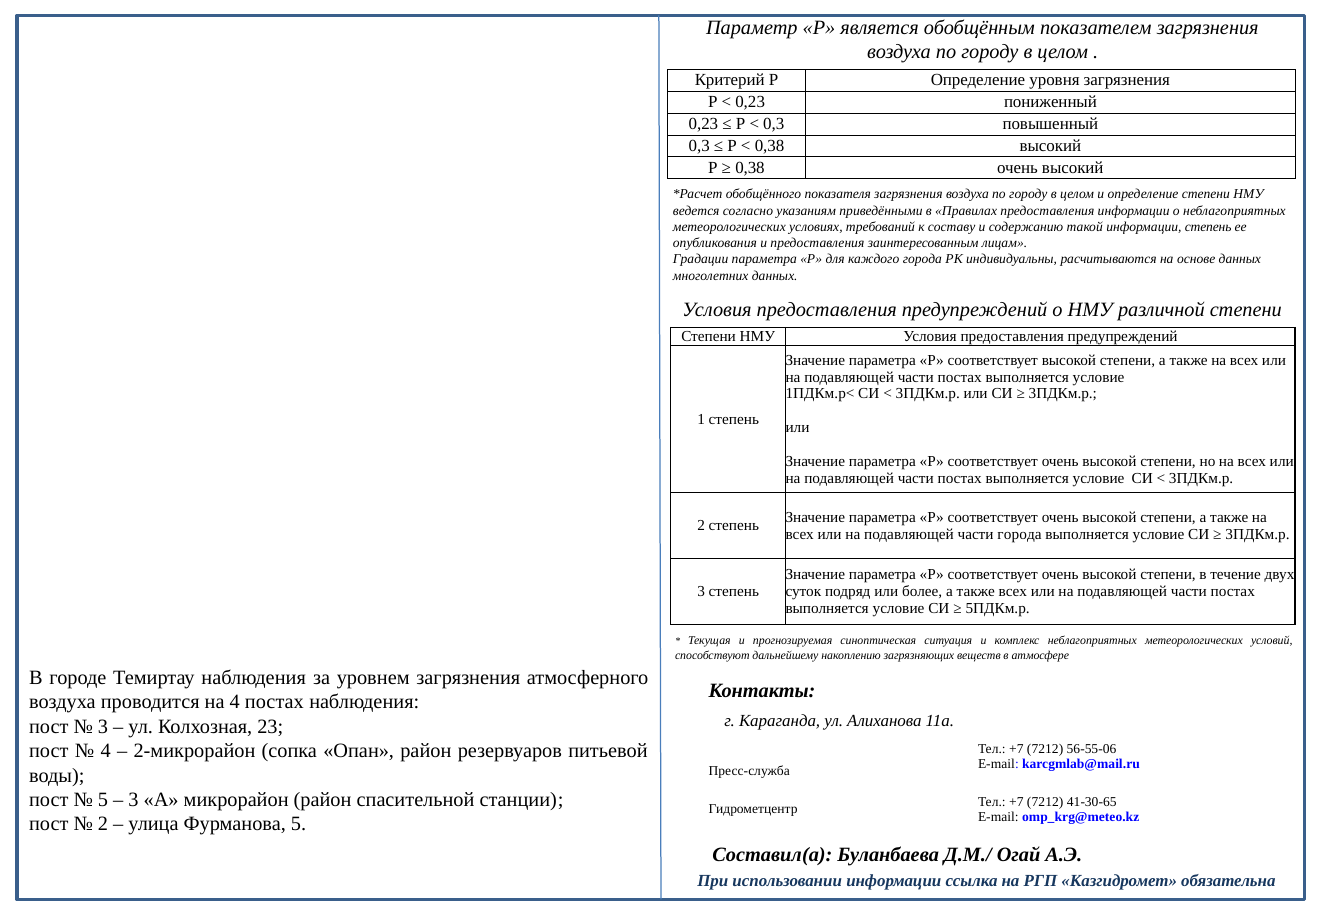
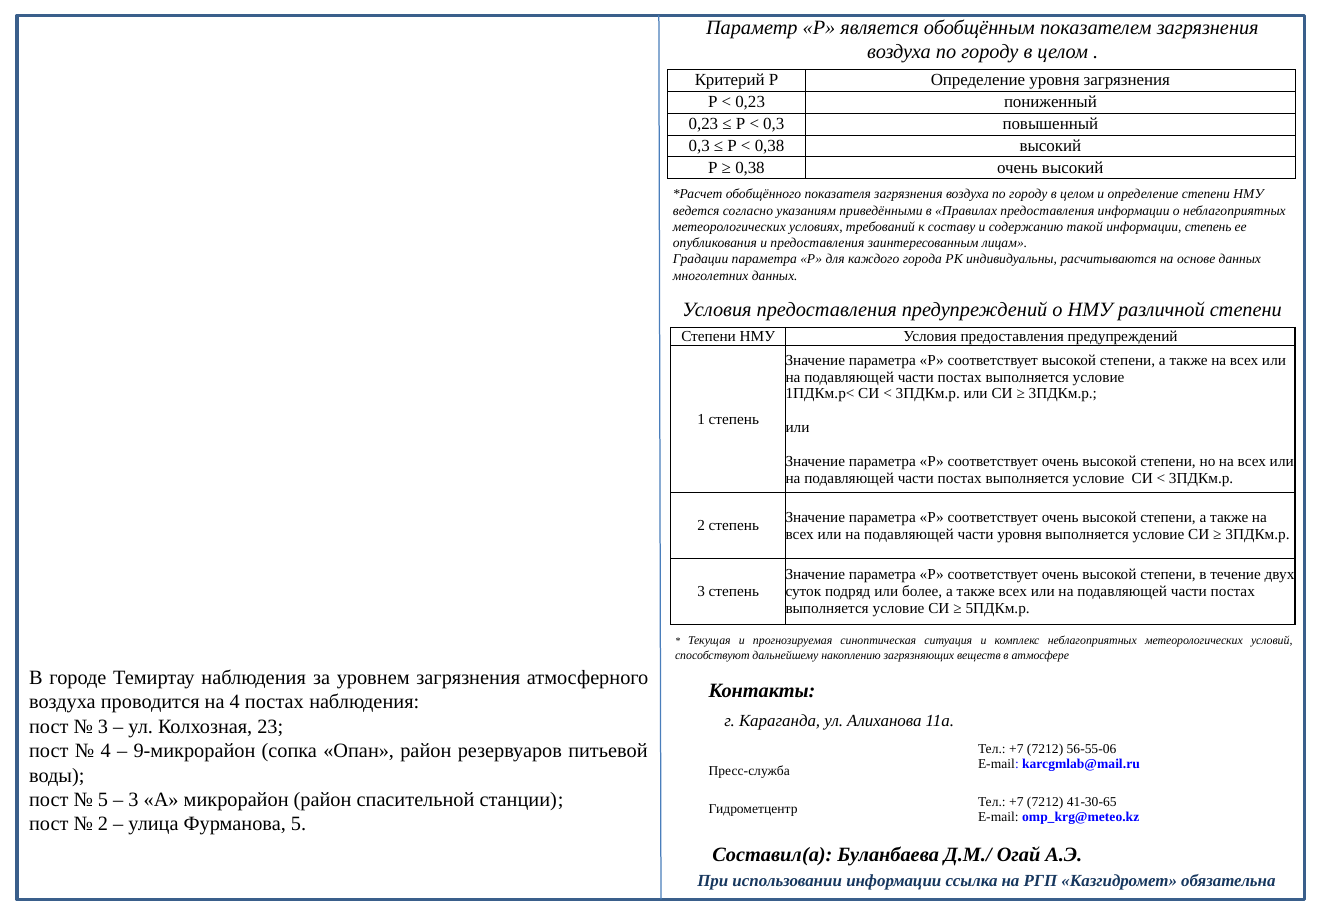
части города: города -> уровня (1020, 534)
2-микрорайон: 2-микрорайон -> 9-микрорайон (194, 751)
